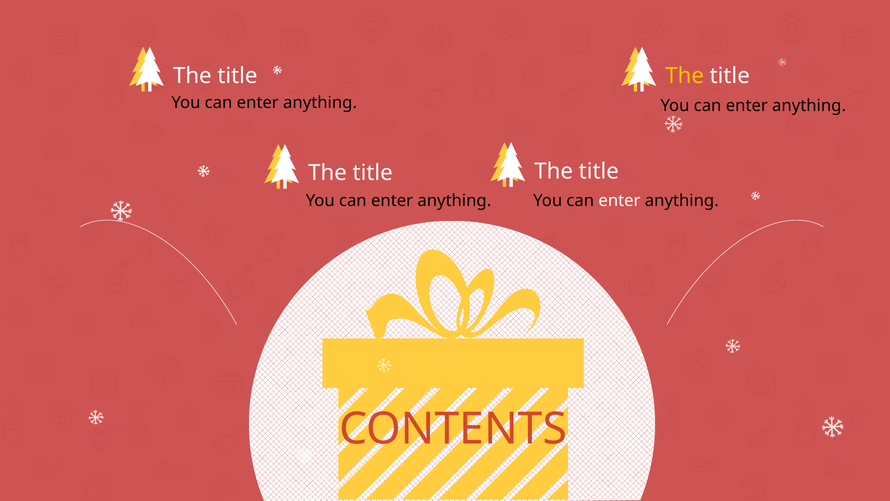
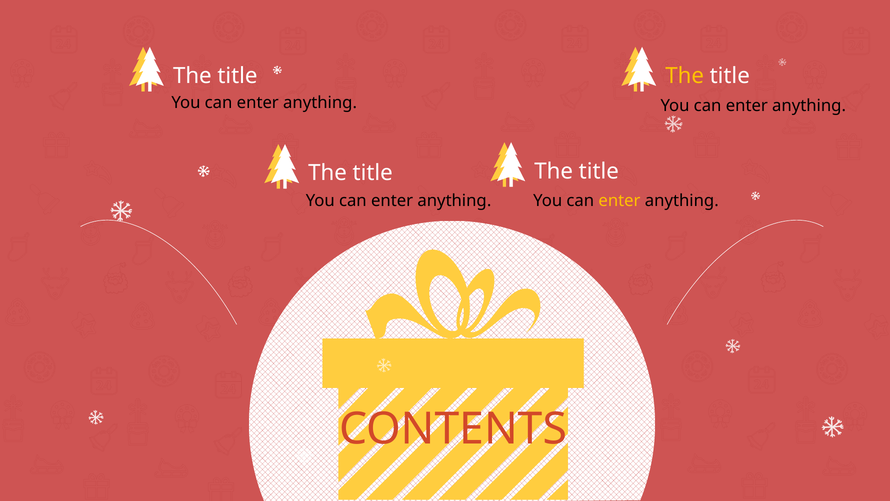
enter colour: white -> yellow (619, 201)
